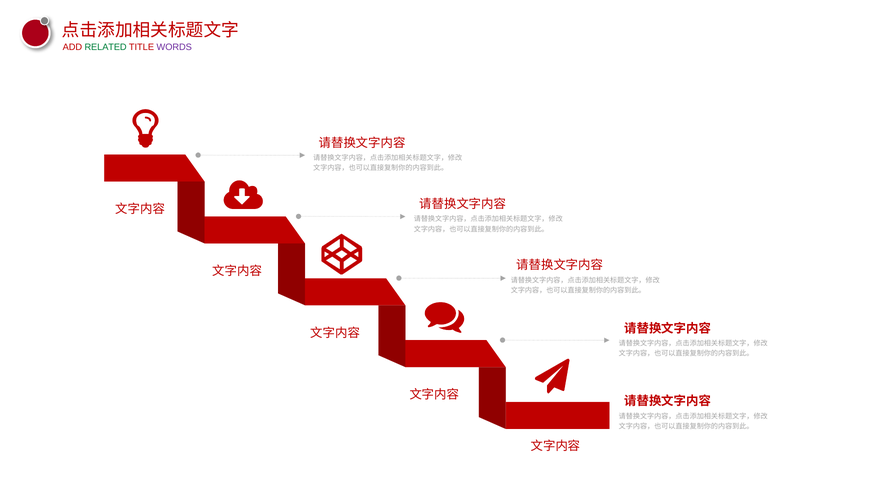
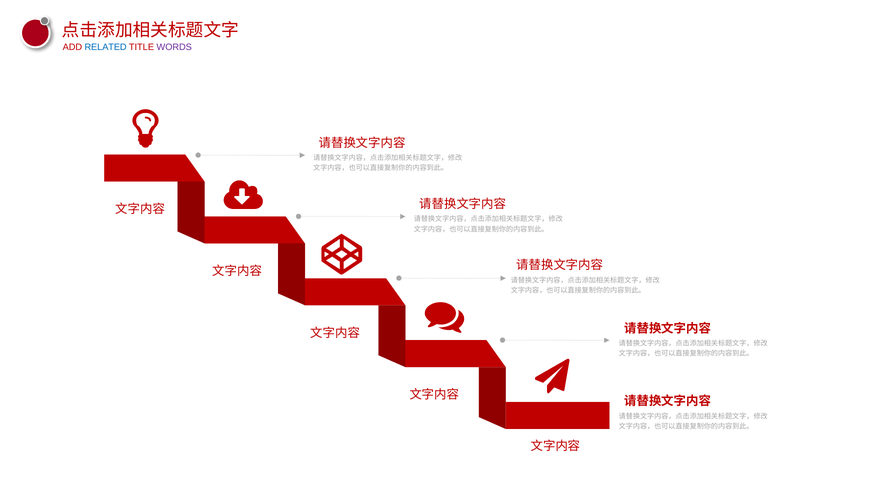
RELATED colour: green -> blue (106, 47)
